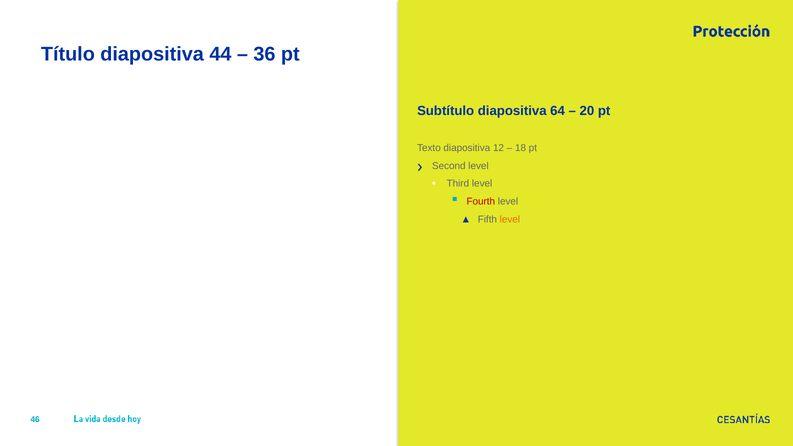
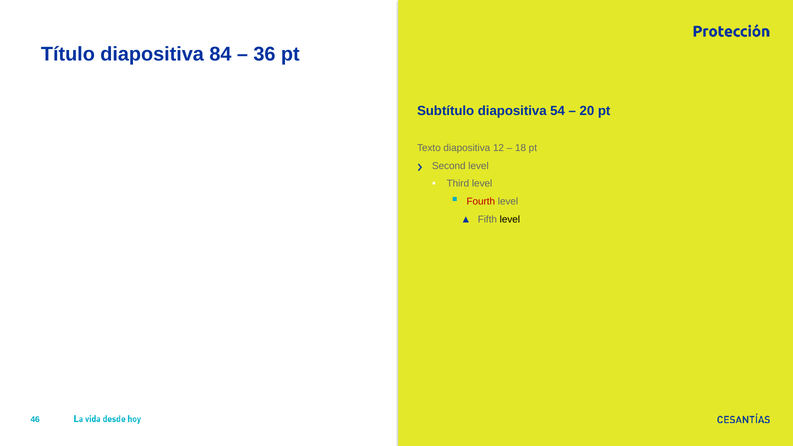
44: 44 -> 84 (220, 54)
64: 64 -> 54 (558, 111)
level colour: orange -> black (510, 220)
